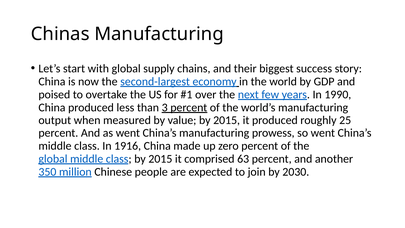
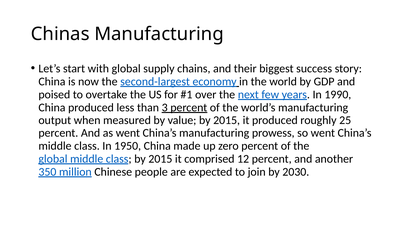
1916: 1916 -> 1950 (128, 146)
63: 63 -> 12 (243, 159)
